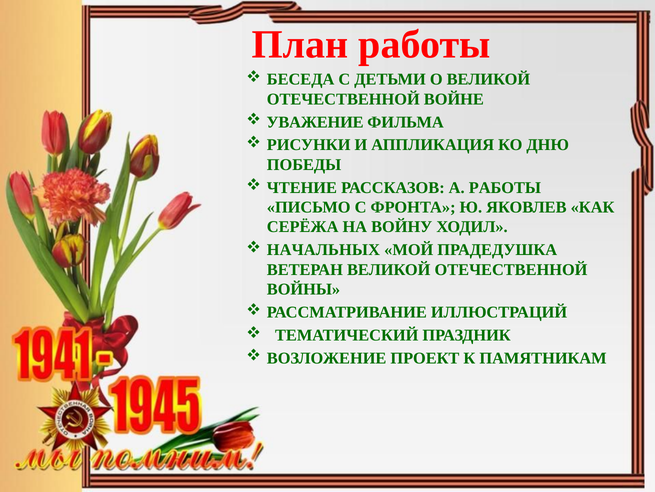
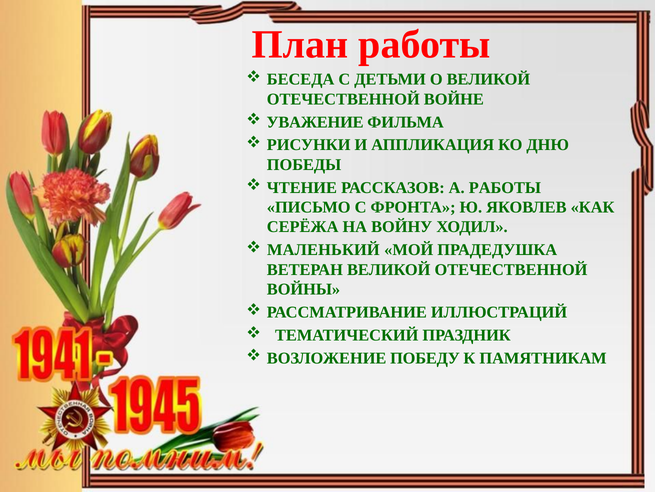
НАЧАЛЬНЫХ: НАЧАЛЬНЫХ -> МАЛЕНЬКИЙ (323, 250)
ПРОЕКТ: ПРОЕКТ -> ПОБЕДУ (425, 358)
